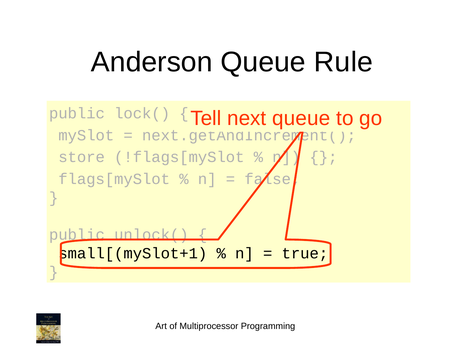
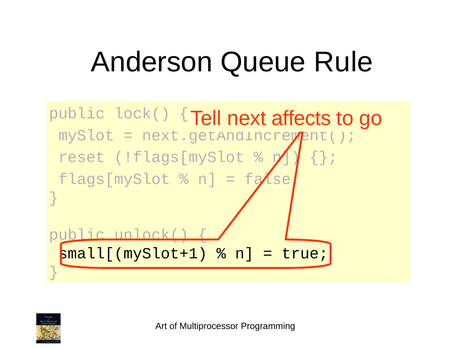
next queue: queue -> affects (301, 118)
store: store -> reset (82, 157)
